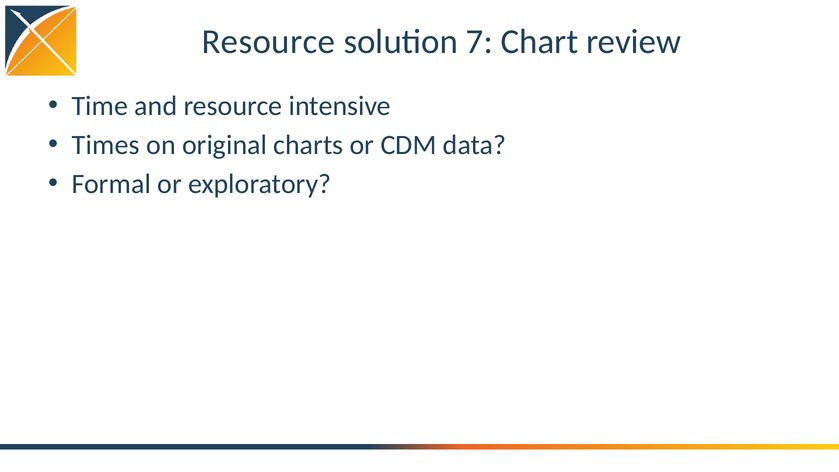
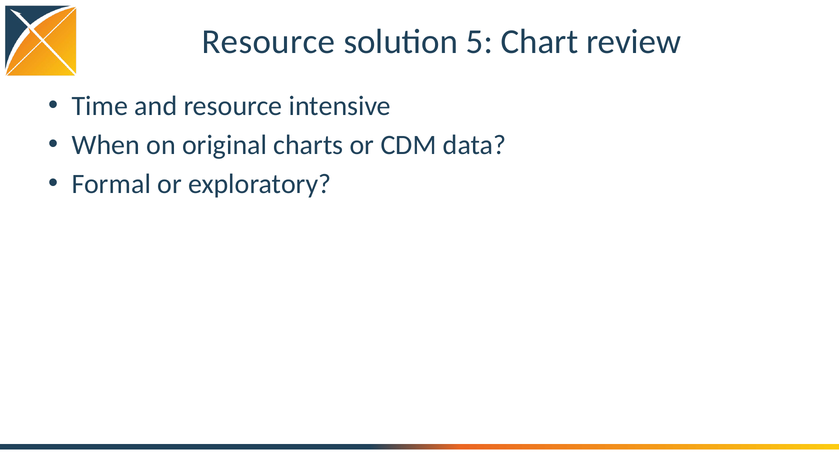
7: 7 -> 5 (479, 42)
Times: Times -> When (106, 145)
